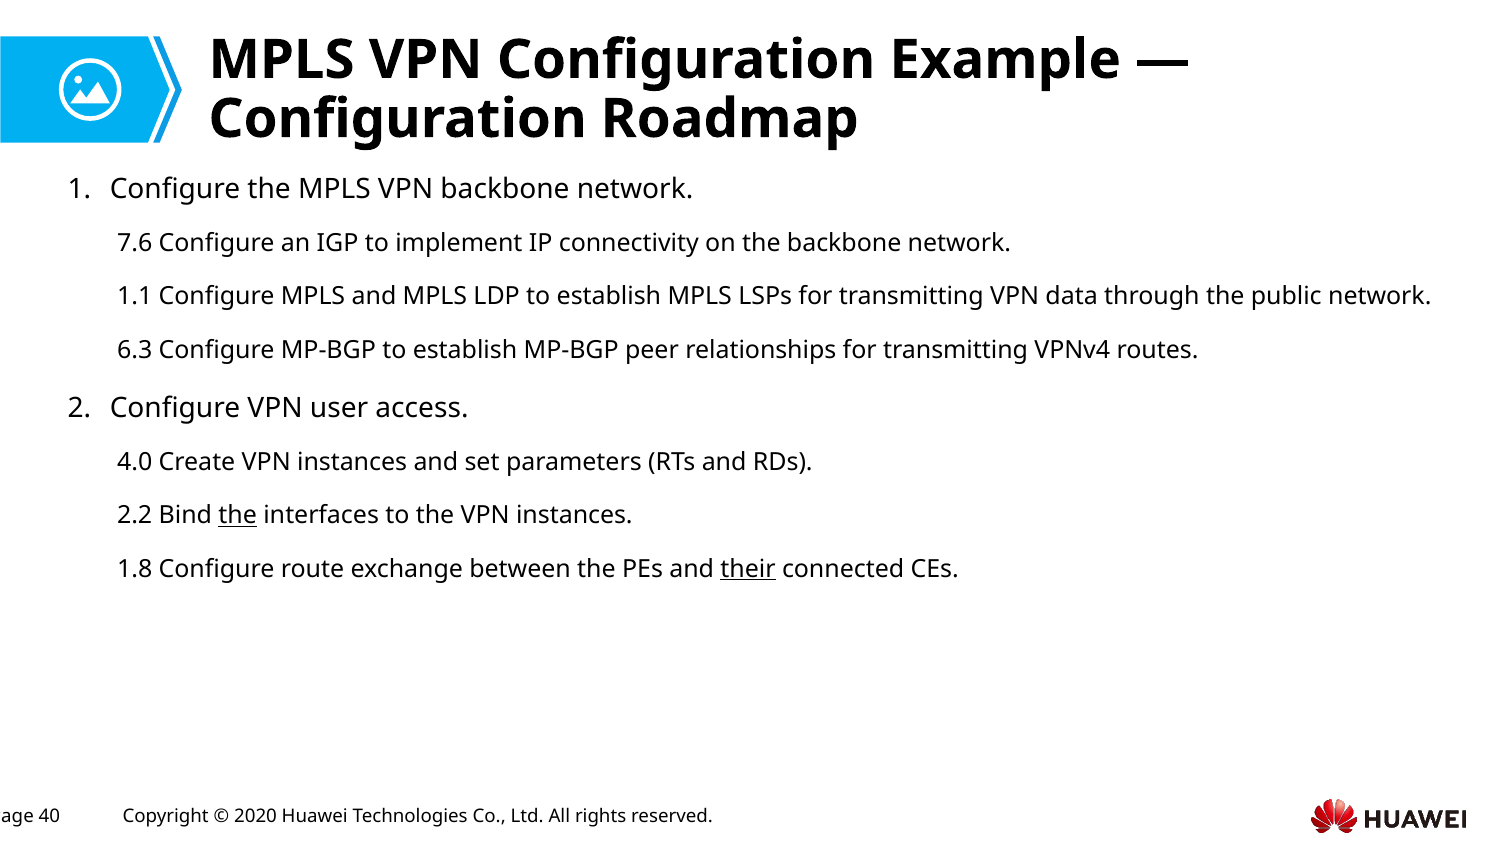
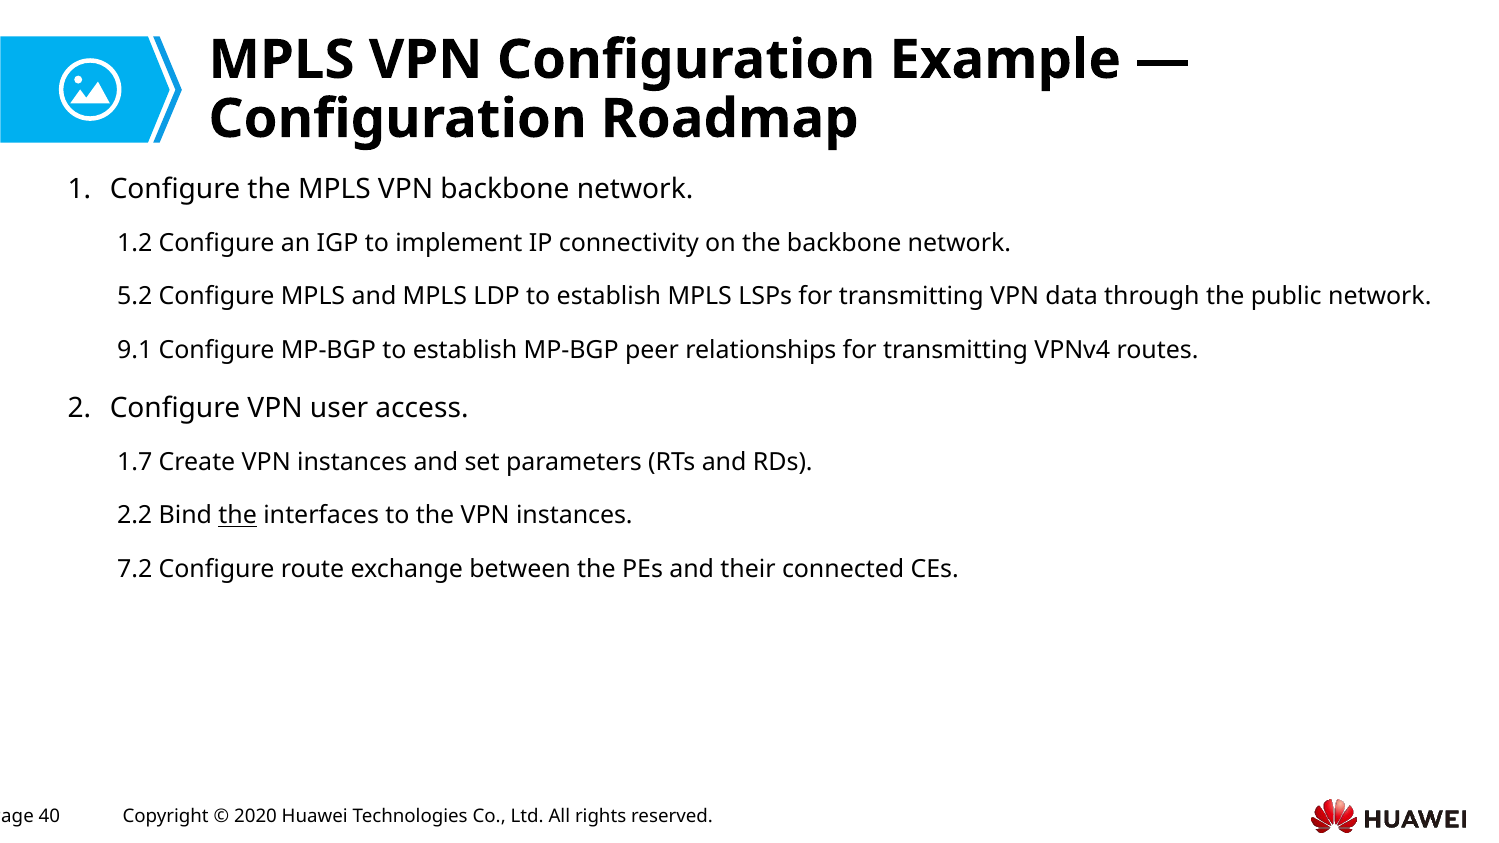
7.6: 7.6 -> 1.2 (135, 244)
1.1: 1.1 -> 5.2 (135, 297)
6.3: 6.3 -> 9.1 (135, 350)
4.0: 4.0 -> 1.7 (135, 463)
1.8: 1.8 -> 7.2 (135, 569)
their underline: present -> none (748, 569)
